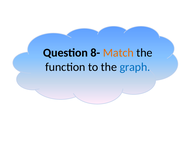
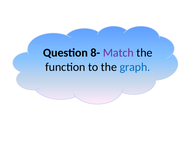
Match colour: orange -> purple (118, 53)
